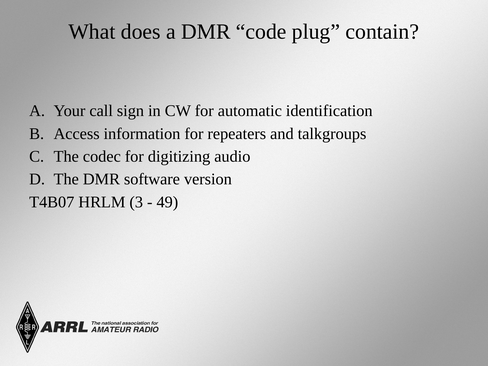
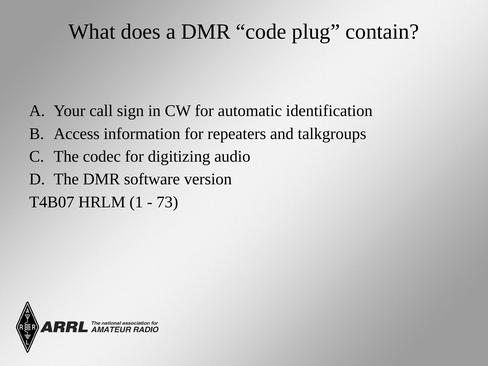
3: 3 -> 1 (136, 202)
49: 49 -> 73 (167, 202)
